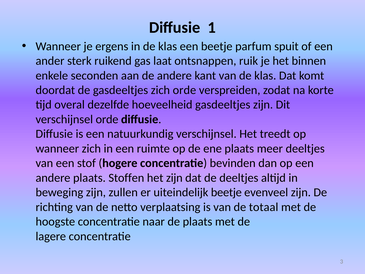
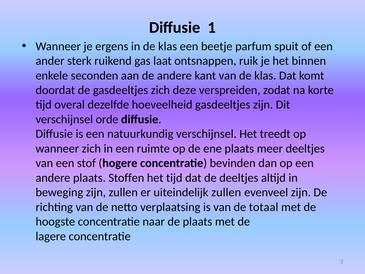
zich orde: orde -> deze (184, 90)
het zijn: zijn -> tijd (174, 178)
uiteindelijk beetje: beetje -> zullen (226, 192)
